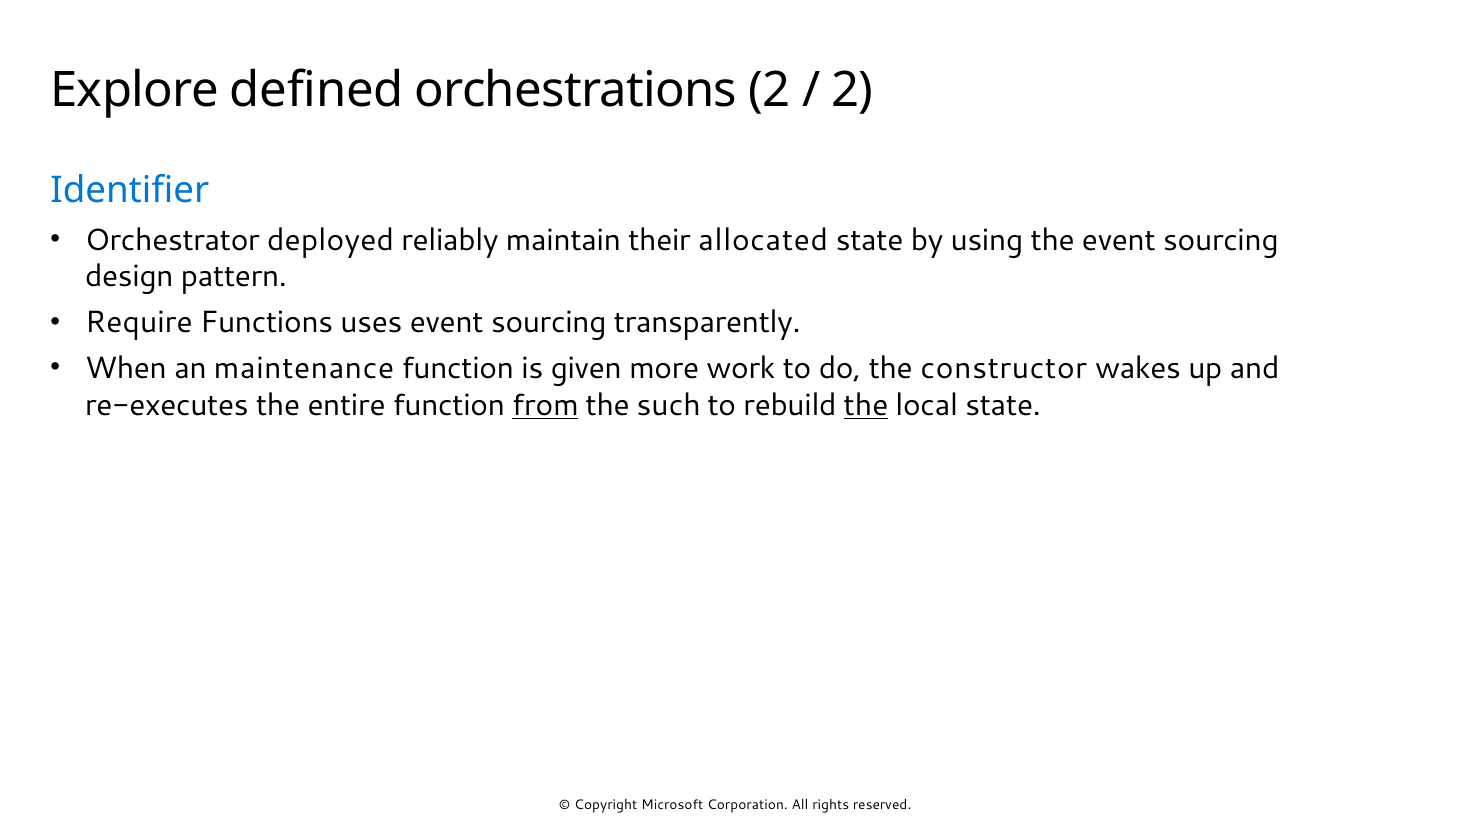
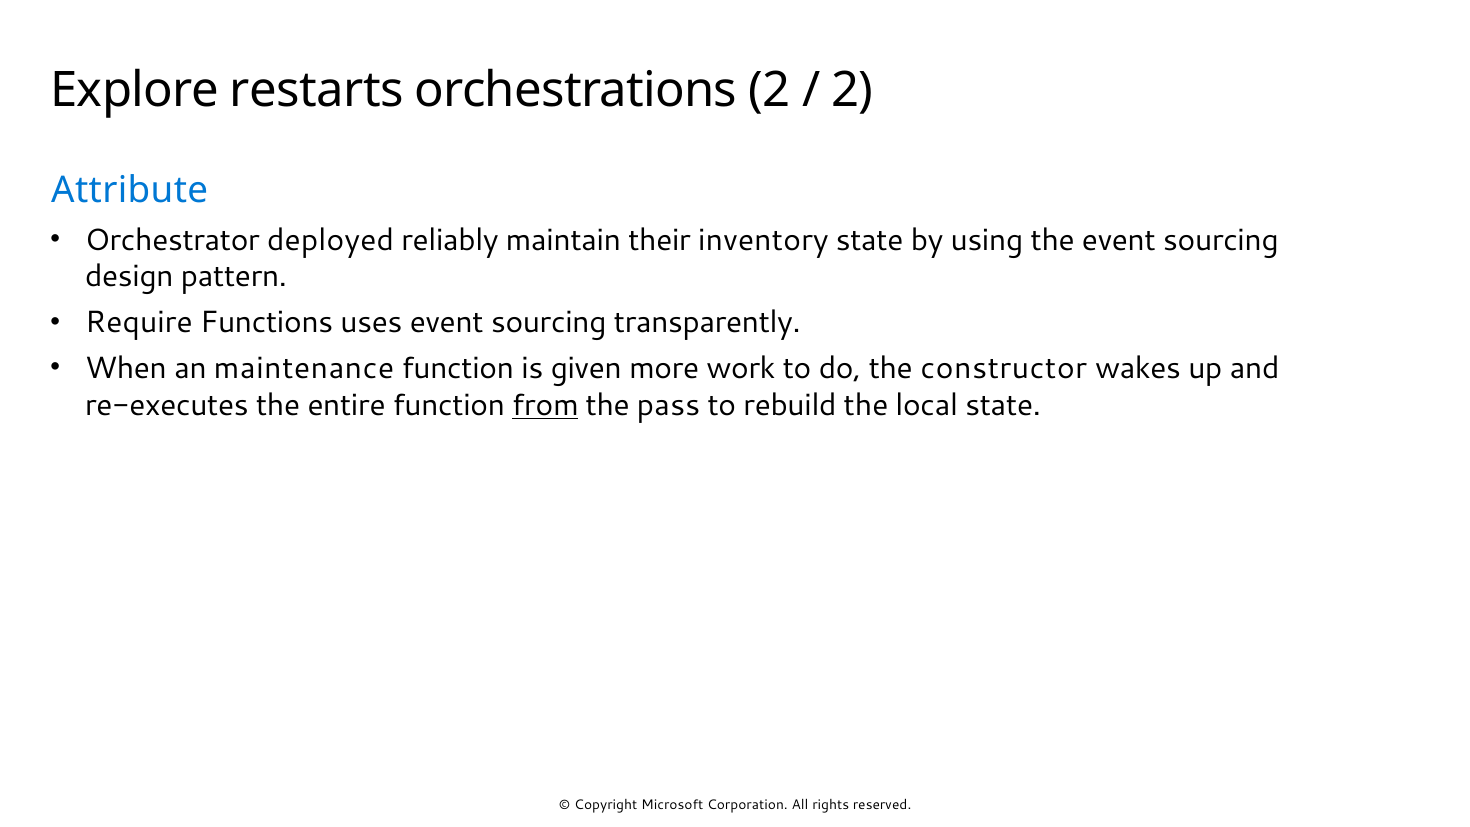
defined: defined -> restarts (317, 90)
Identifier: Identifier -> Attribute (130, 191)
allocated: allocated -> inventory (763, 240)
such: such -> pass (669, 405)
the underline: present -> none (866, 405)
